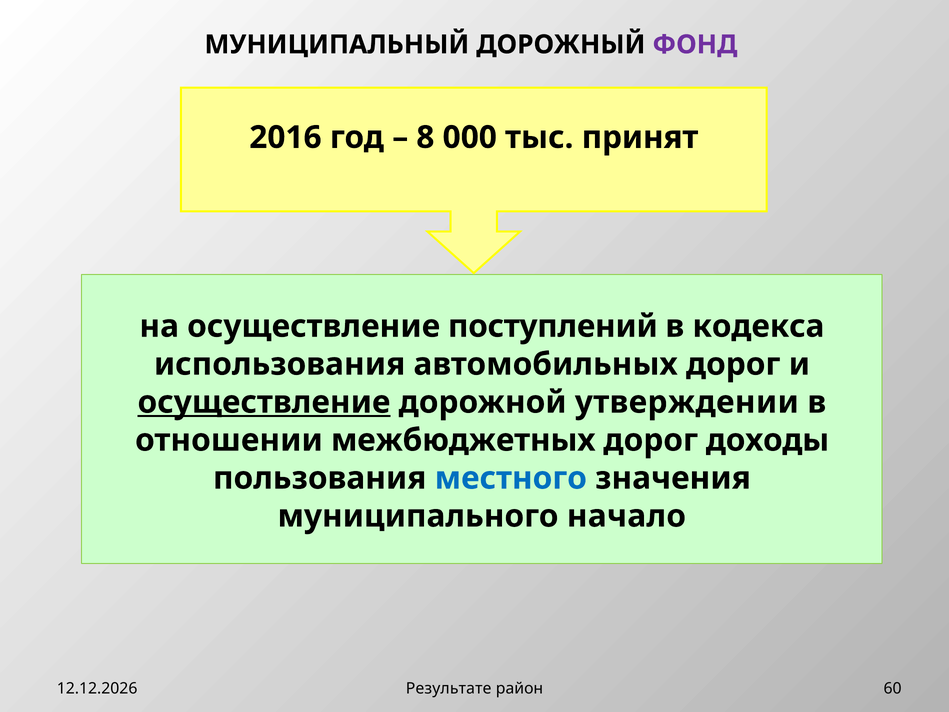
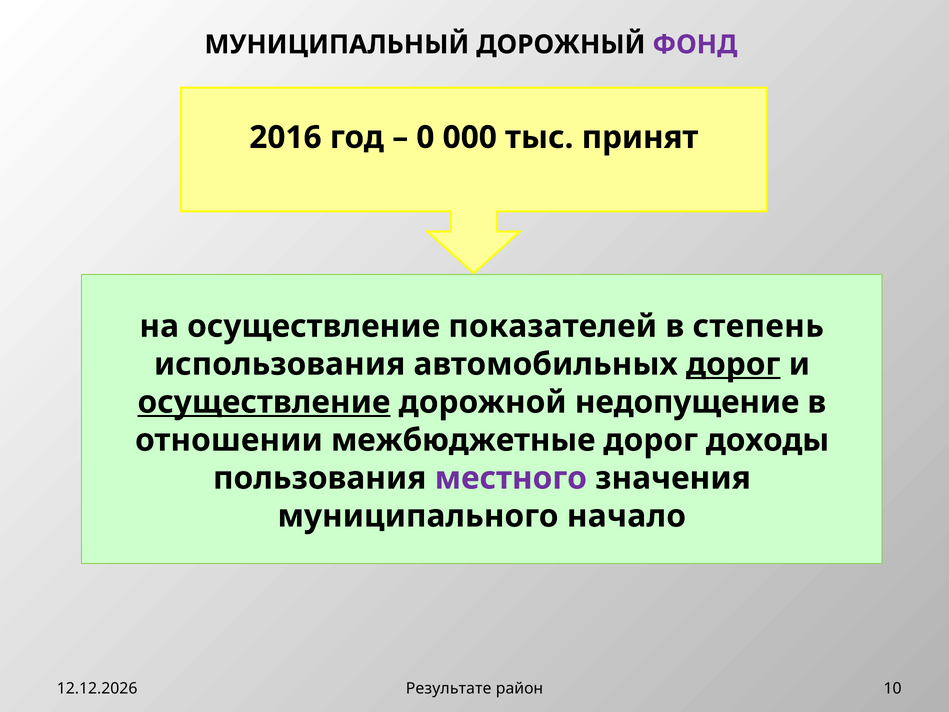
8: 8 -> 0 (425, 137)
поступлений: поступлений -> показателей (553, 326)
кодекса: кодекса -> степень (758, 326)
дорог underline: none -> present (733, 364)
утверждении: утверждении -> недопущение (687, 402)
межбюджетных: межбюджетных -> межбюджетные (463, 440)
местного colour: blue -> purple (511, 478)
60: 60 -> 10 (893, 688)
